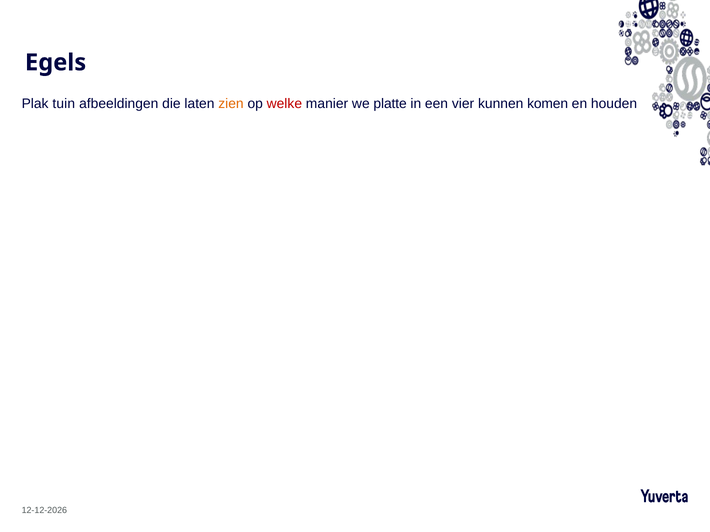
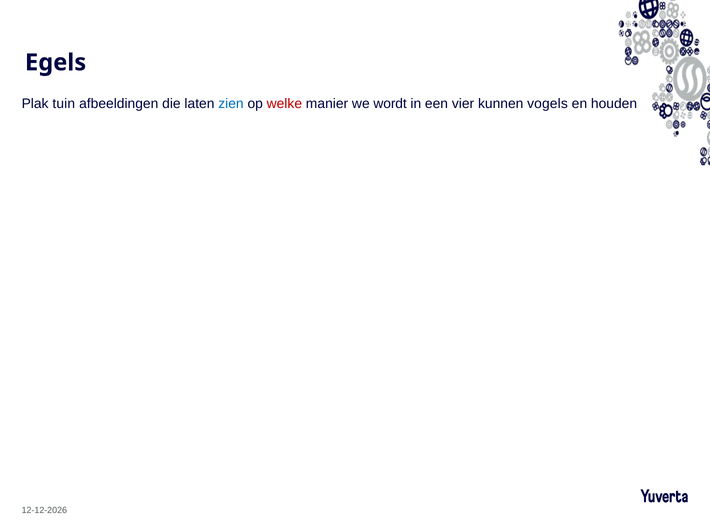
zien colour: orange -> blue (231, 104)
platte: platte -> wordt (390, 104)
komen: komen -> vogels (547, 104)
